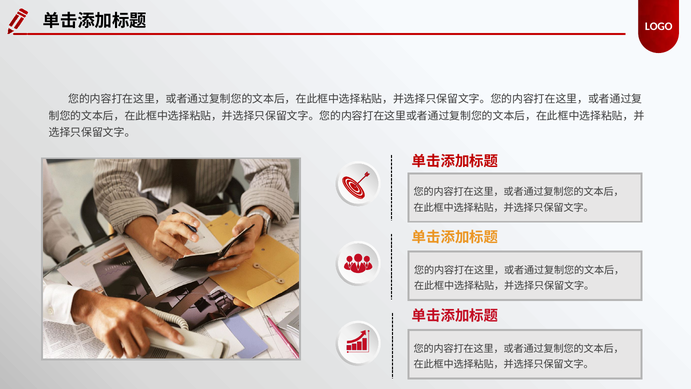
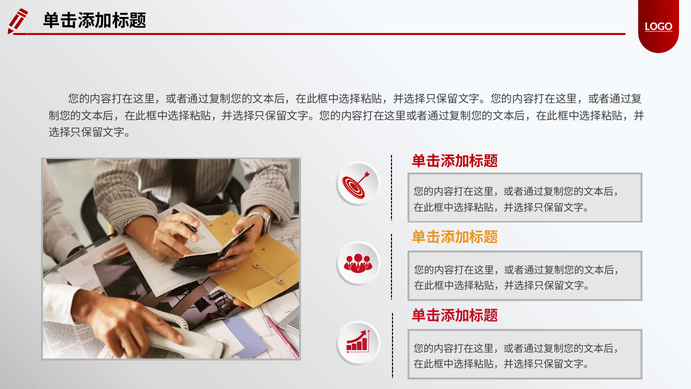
LOGO underline: none -> present (659, 26)
